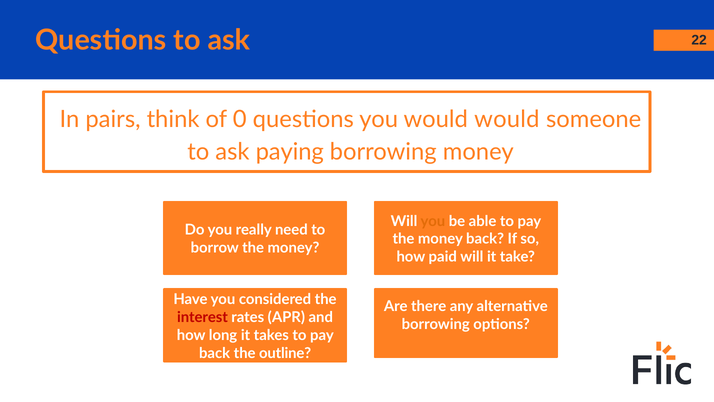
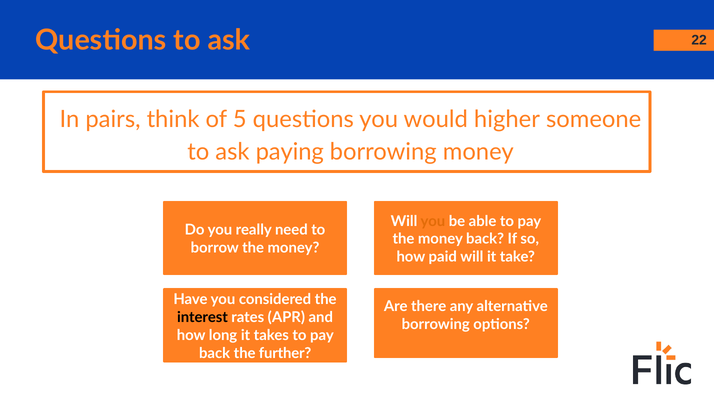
0: 0 -> 5 (240, 119)
would would: would -> higher (507, 119)
interest colour: red -> black (202, 317)
outline: outline -> further (285, 353)
